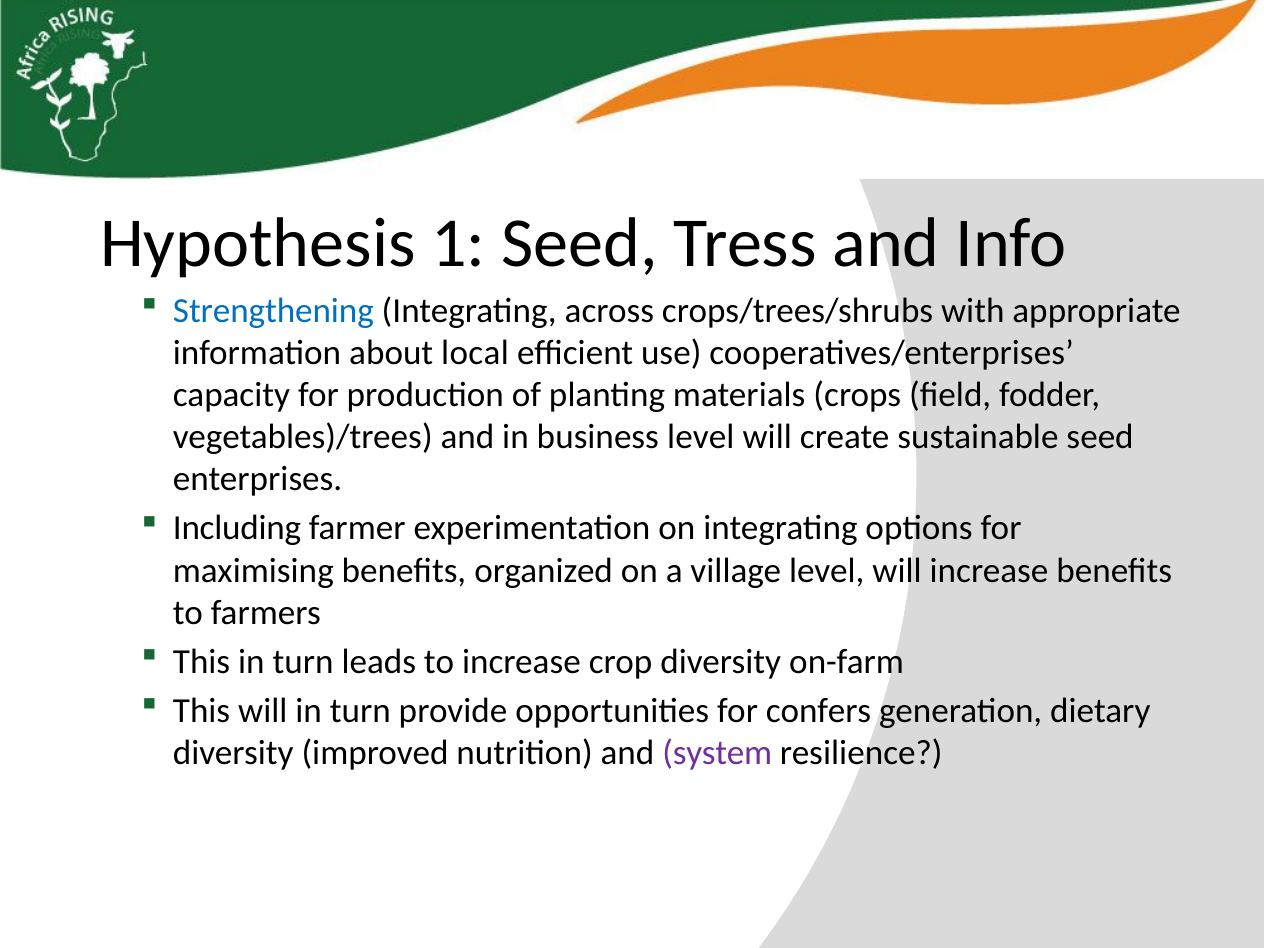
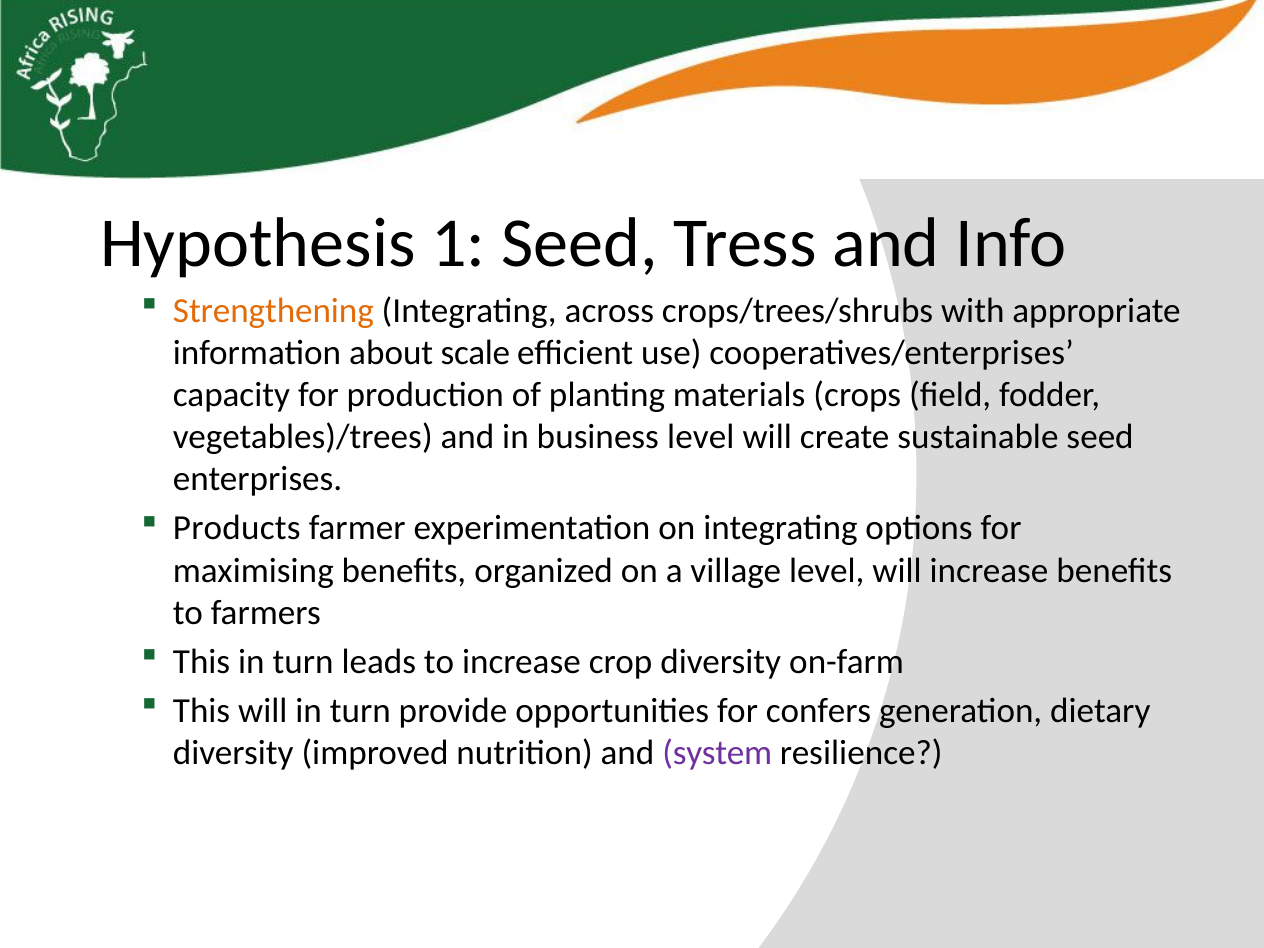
Strengthening colour: blue -> orange (273, 311)
local: local -> scale (475, 353)
Including: Including -> Products (237, 528)
